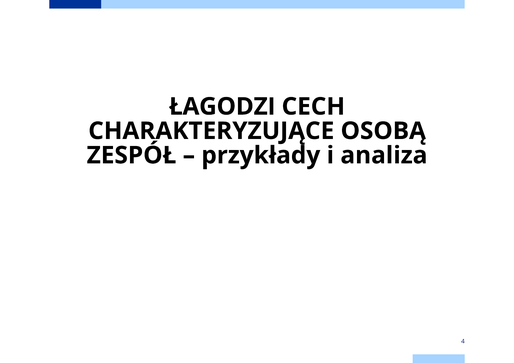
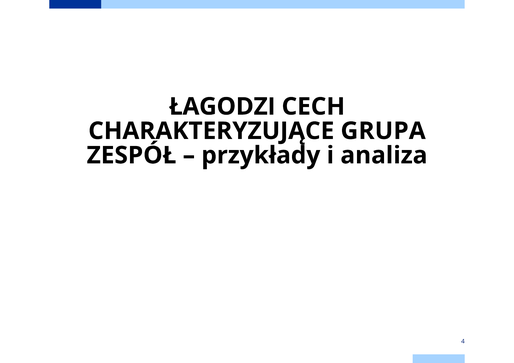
OSOBĄ: OSOBĄ -> GRUPA (383, 131)
